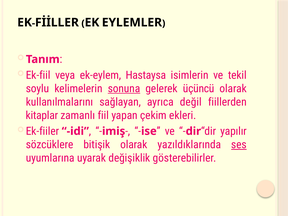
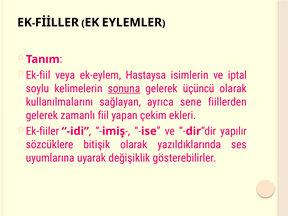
tekil: tekil -> iptal (237, 75)
değil: değil -> sene (191, 102)
kitaplar: kitaplar -> gelerek (42, 115)
ses underline: present -> none (239, 145)
